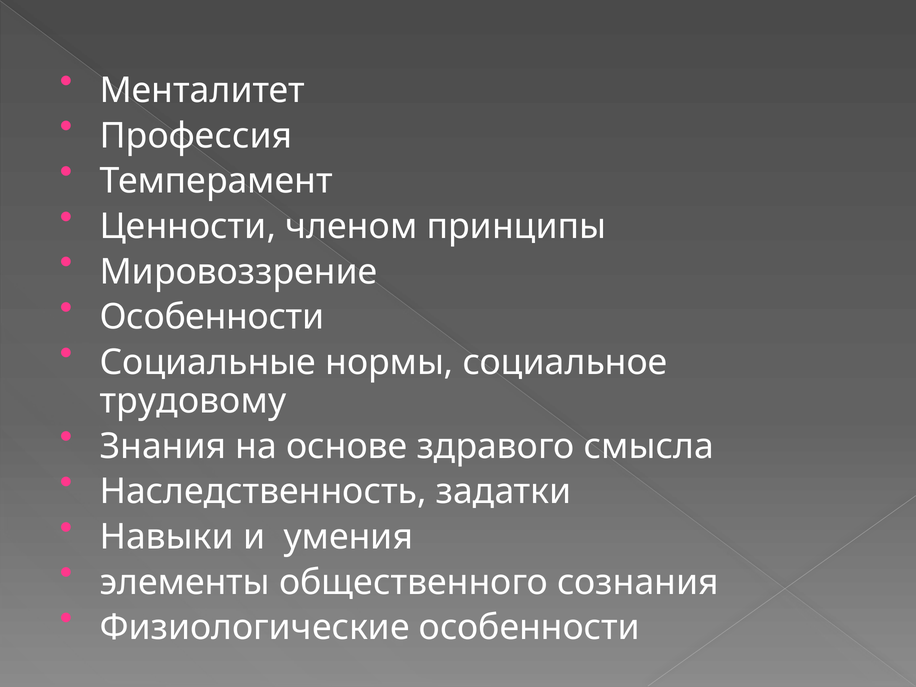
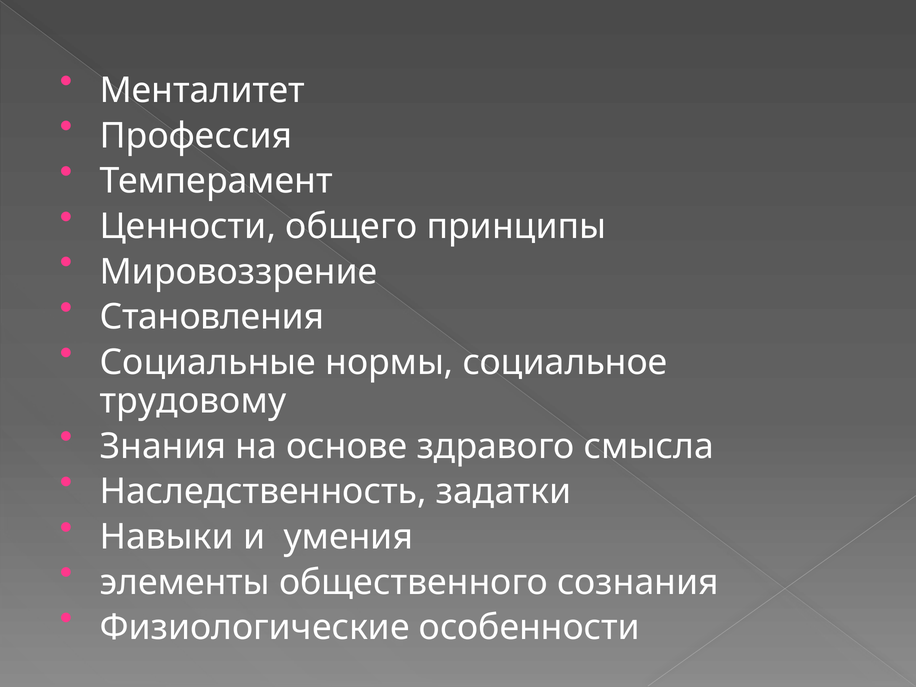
членом: членом -> общего (351, 227)
Особенности: Особенности -> Становления (212, 317)
